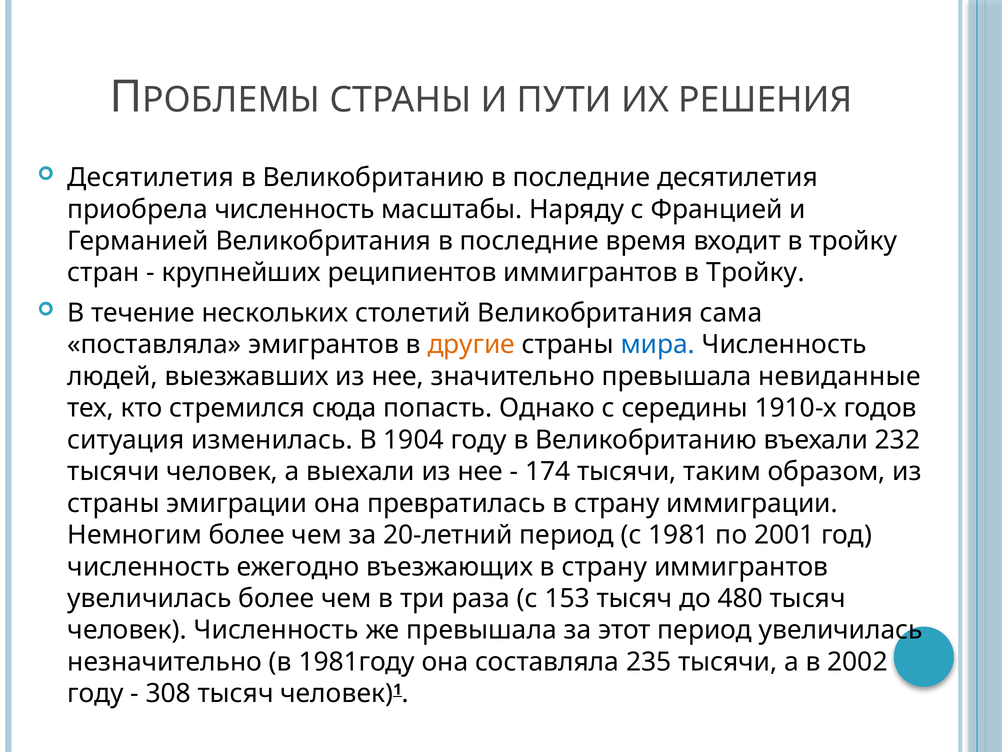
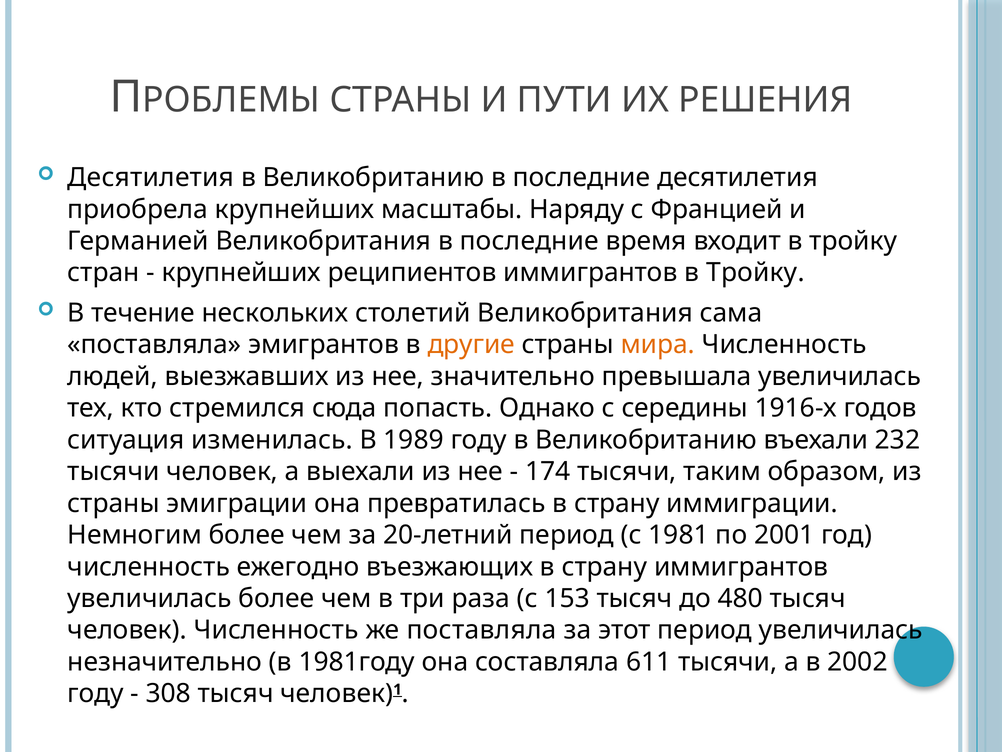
приобрела численность: численность -> крупнейших (295, 209)
мира colour: blue -> orange (658, 344)
превышала невиданные: невиданные -> увеличилась (840, 376)
1910-х: 1910-х -> 1916-х (796, 408)
1904: 1904 -> 1989 (414, 440)
же превышала: превышала -> поставляла (482, 630)
235: 235 -> 611 (649, 662)
